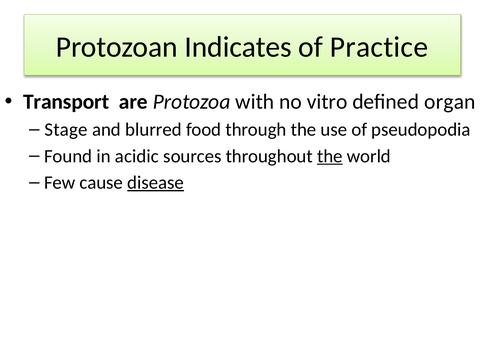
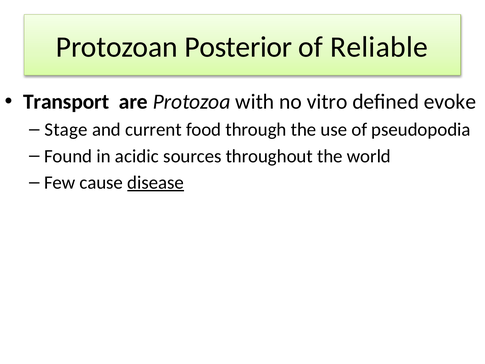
Indicates: Indicates -> Posterior (238, 47)
Practice: Practice -> Reliable (379, 47)
organ: organ -> evoke (450, 102)
blurred: blurred -> current (153, 130)
the underline: present -> none (330, 156)
